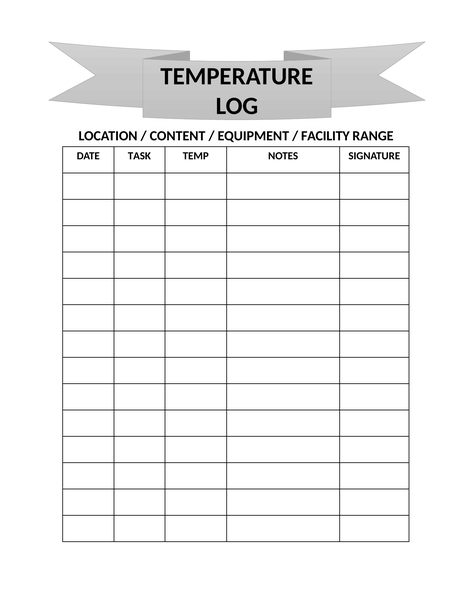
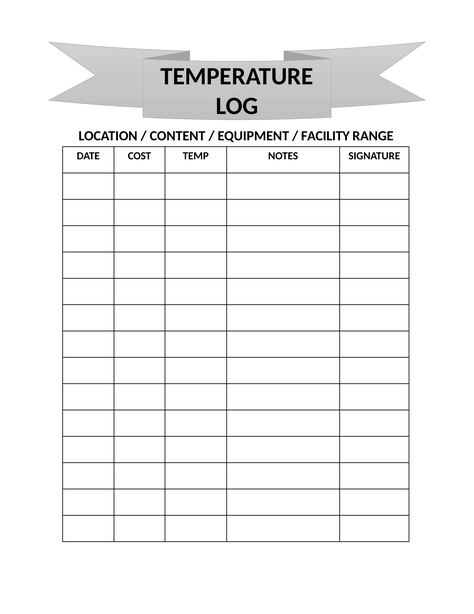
TASK: TASK -> COST (139, 156)
